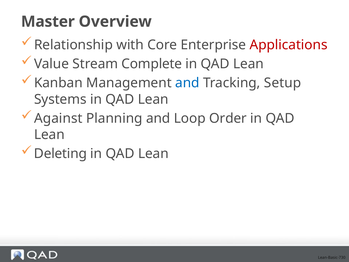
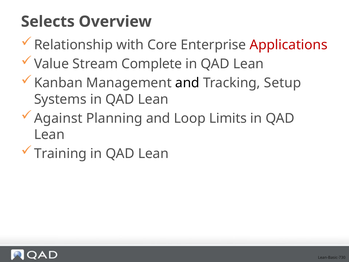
Master: Master -> Selects (48, 22)
and colour: blue -> black (187, 83)
Order: Order -> Limits (228, 118)
Deleting: Deleting -> Training (60, 154)
